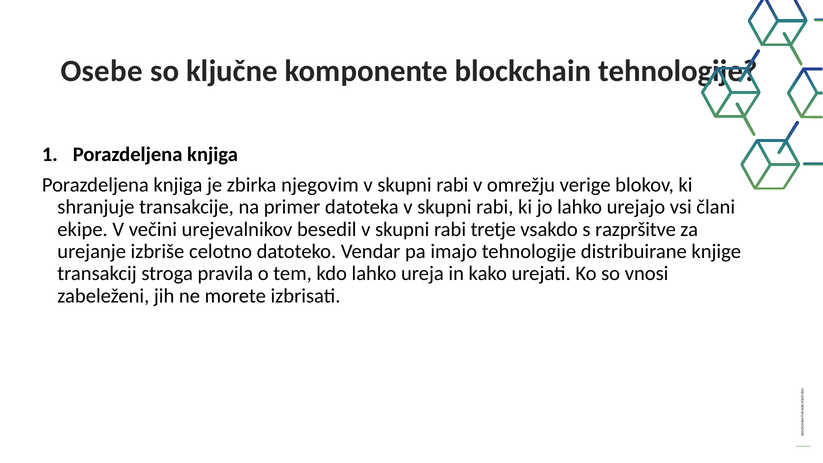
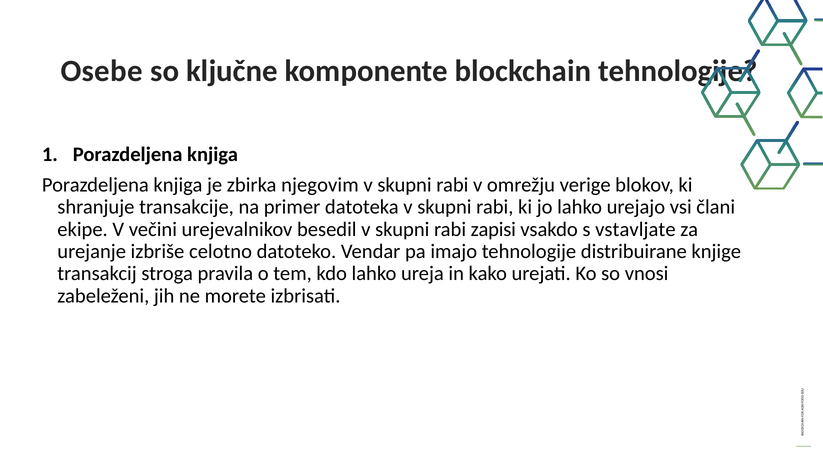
tretje: tretje -> zapisi (493, 229)
razpršitve: razpršitve -> vstavljate (635, 229)
